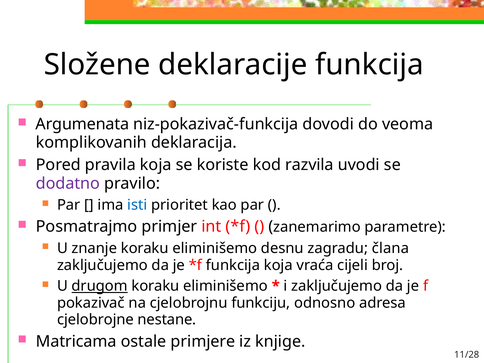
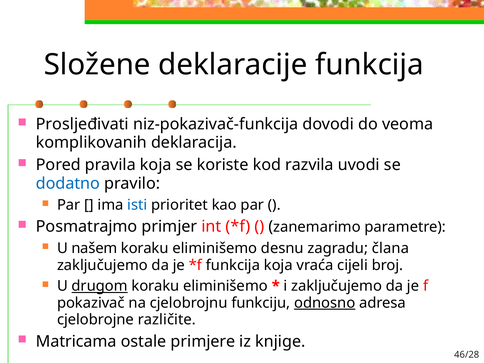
Argumenata: Argumenata -> Prosljeđivati (82, 124)
dodatno colour: purple -> blue (68, 183)
znanje: znanje -> našem (94, 248)
odnosno underline: none -> present (325, 303)
nestane: nestane -> različite (167, 320)
11/28: 11/28 -> 46/28 (467, 355)
